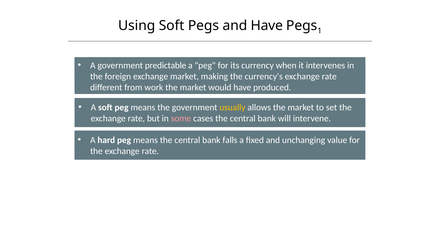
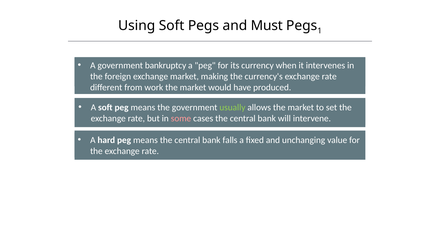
and Have: Have -> Must (267, 26)
predictable: predictable -> bankruptcy (166, 65)
usually colour: yellow -> light green (232, 107)
